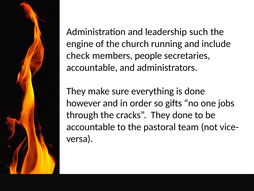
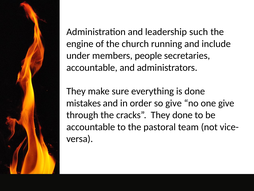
check: check -> under (78, 55)
however: however -> mistakes (84, 103)
so gifts: gifts -> give (174, 103)
one jobs: jobs -> give (226, 103)
